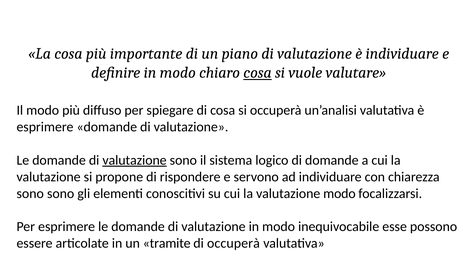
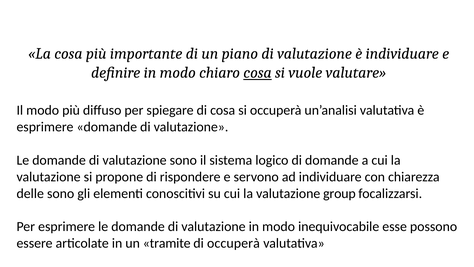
valutazione underline: present -> none (135, 160)
sono: sono -> delle (30, 193)
valutazione modo: modo -> group (339, 193)
